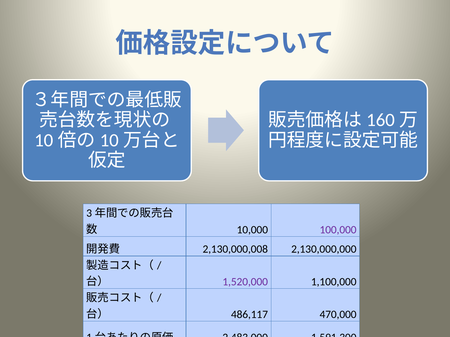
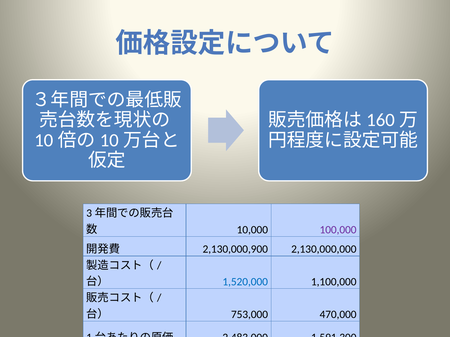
2,130,000,008: 2,130,000,008 -> 2,130,000,900 (235, 250)
1,520,000 colour: purple -> blue (245, 282)
486,117: 486,117 -> 753,000 (249, 315)
